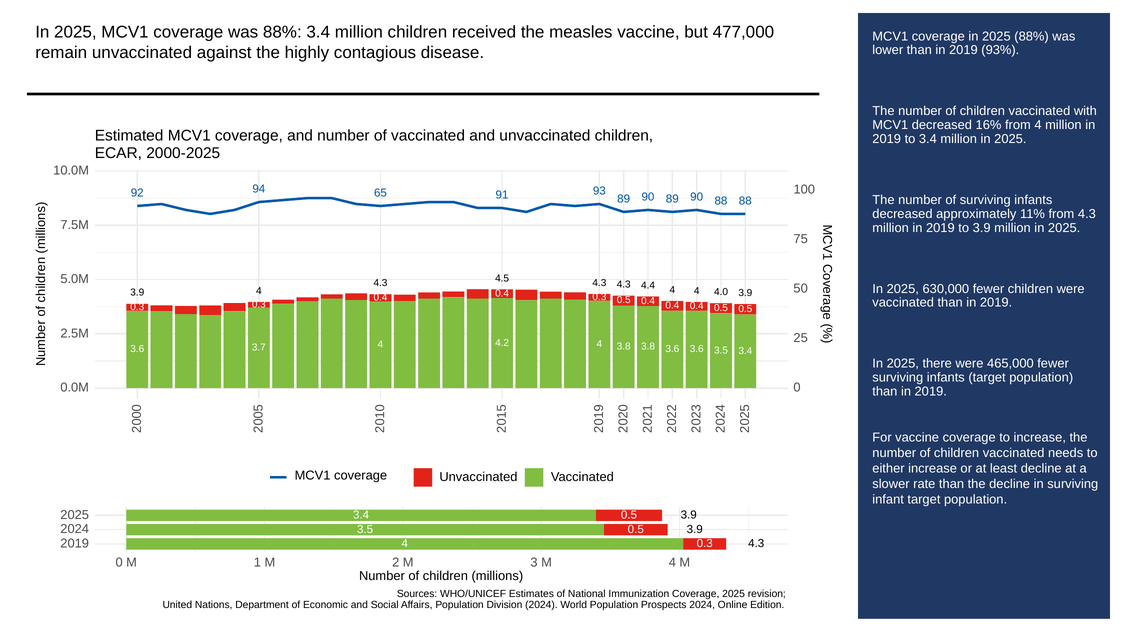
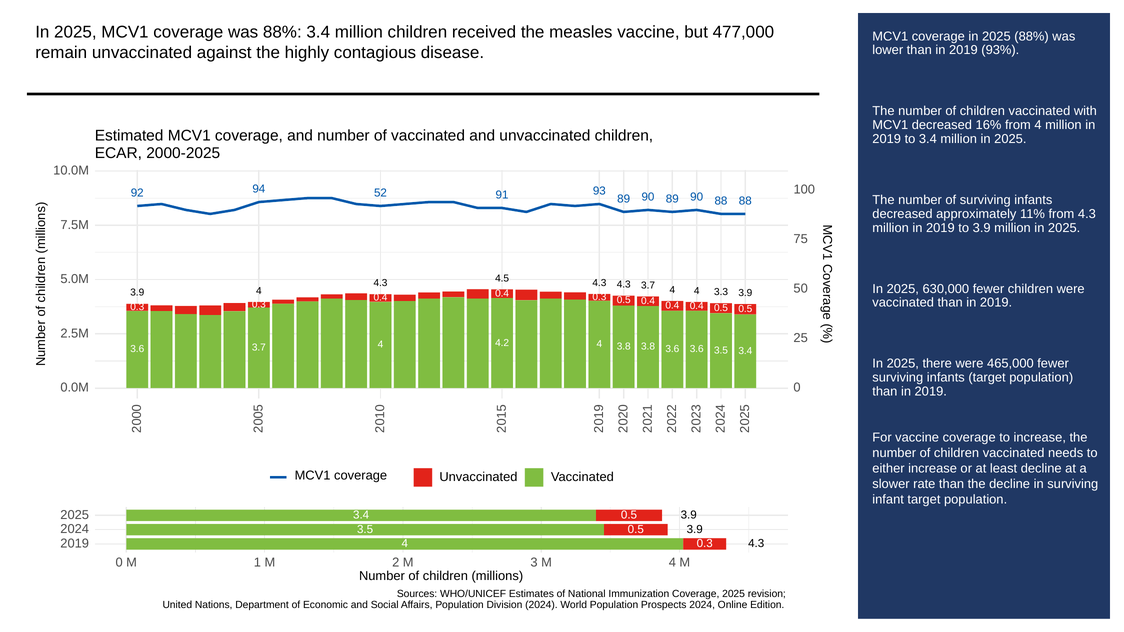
65: 65 -> 52 (380, 193)
4.3 4.4: 4.4 -> 3.7 (648, 286)
4.0: 4.0 -> 3.3 (721, 292)
